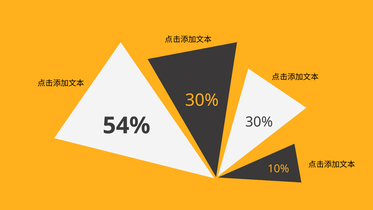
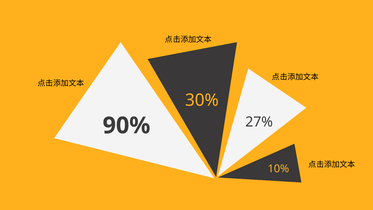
30%: 30% -> 27% (259, 122)
54%: 54% -> 90% (126, 125)
